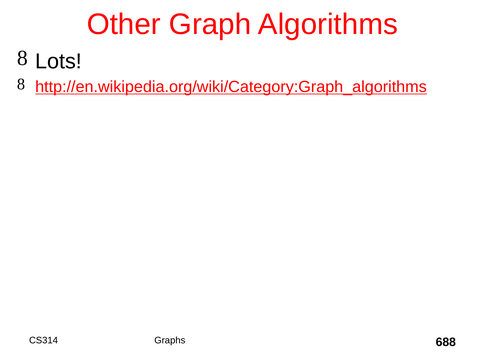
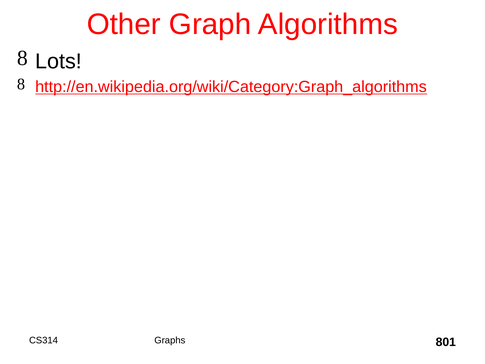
688: 688 -> 801 (446, 342)
